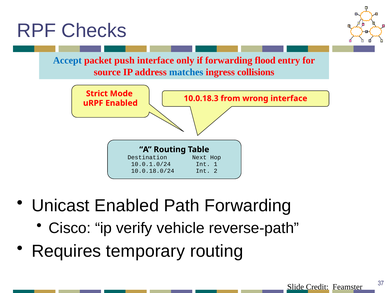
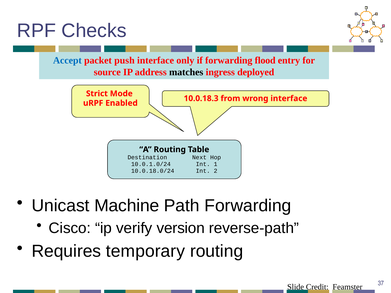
matches colour: blue -> black (186, 72)
collisions: collisions -> deployed (256, 72)
Unicast Enabled: Enabled -> Machine (127, 206)
vehicle: vehicle -> version (181, 228)
